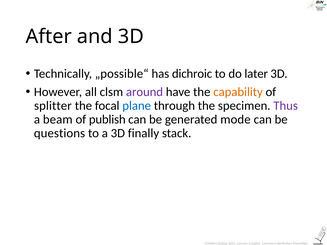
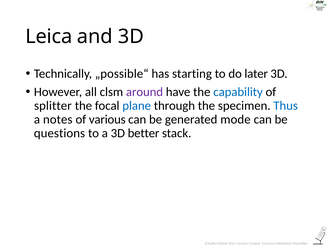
After: After -> Leica (49, 37)
dichroic: dichroic -> starting (192, 74)
capability colour: orange -> blue (238, 92)
Thus colour: purple -> blue (286, 106)
beam: beam -> notes (58, 119)
publish: publish -> various (107, 119)
finally: finally -> better (144, 133)
